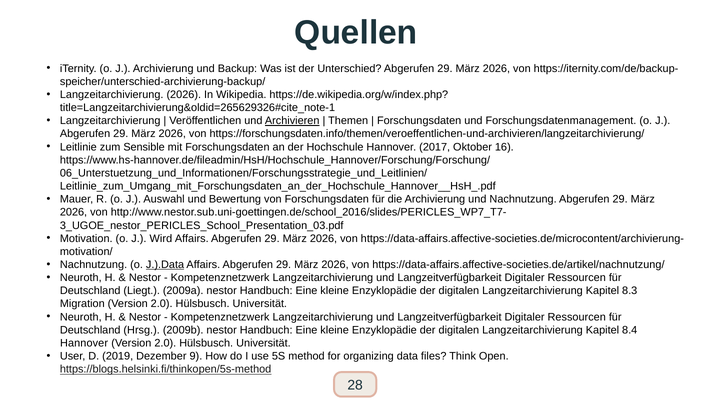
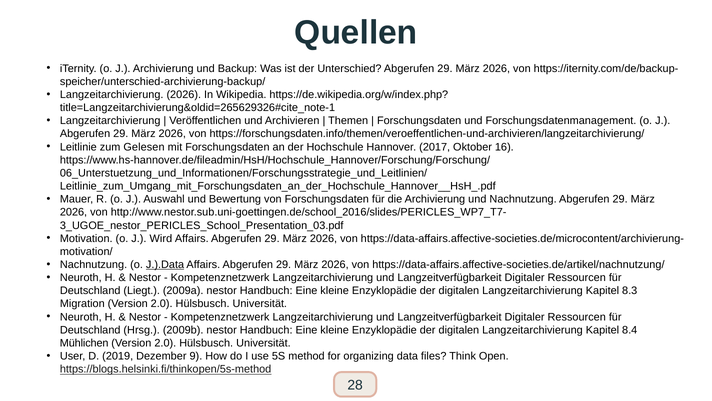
Archivieren underline: present -> none (292, 121)
Sensible: Sensible -> Gelesen (144, 147)
Hannover: Hannover -> Mühlichen (84, 343)
